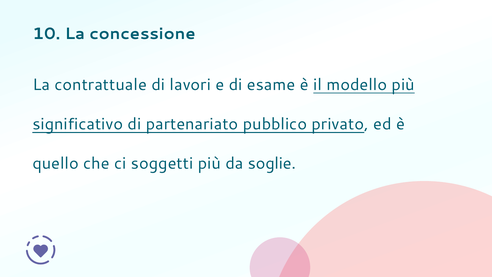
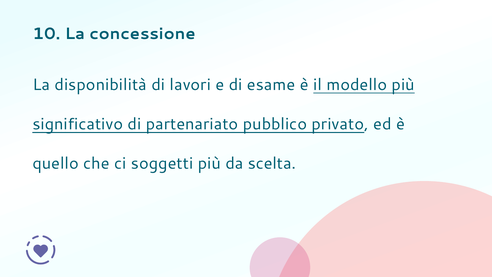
contrattuale: contrattuale -> disponibilità (101, 85)
soglie: soglie -> scelta (272, 163)
